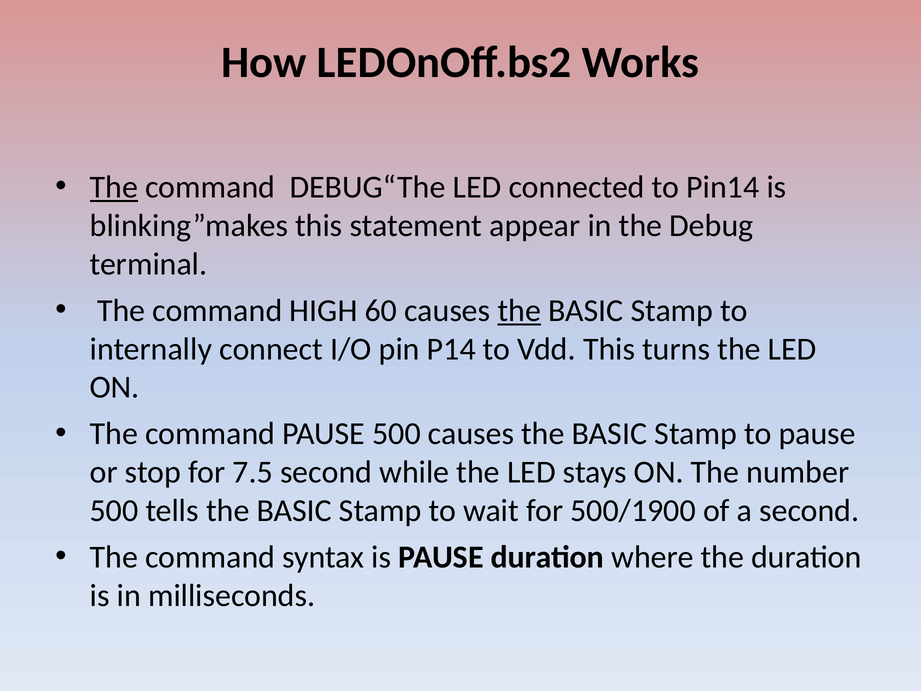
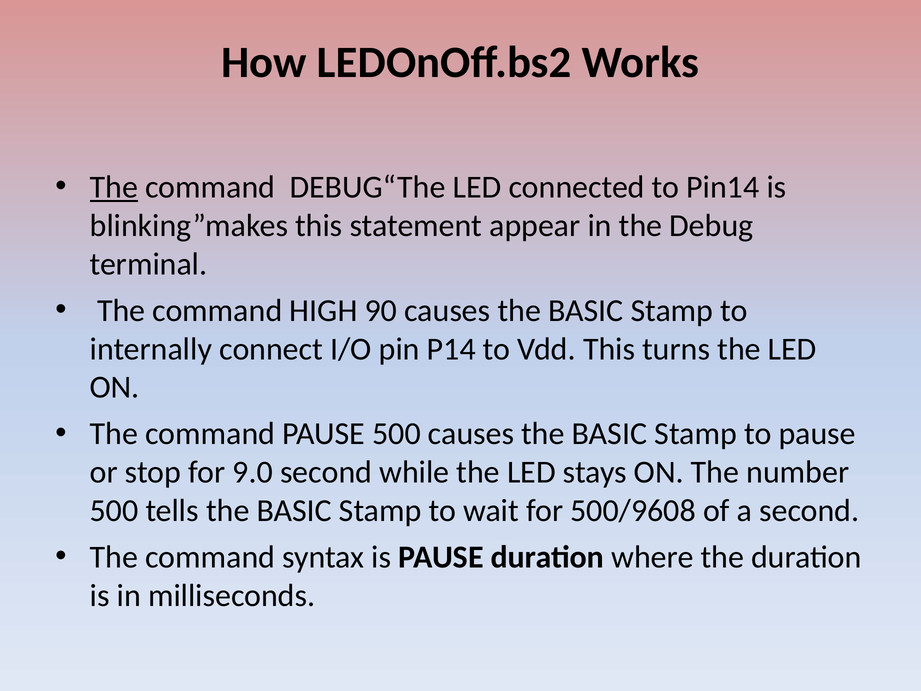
60: 60 -> 90 (381, 310)
the underline: present -> none (519, 310)
7.5: 7.5 -> 9.0 (253, 472)
500/1900: 500/1900 -> 500/9608 (633, 511)
